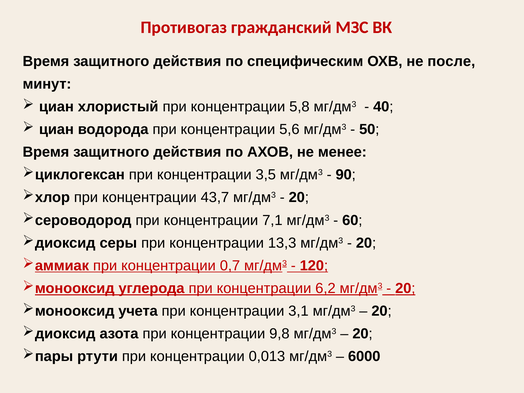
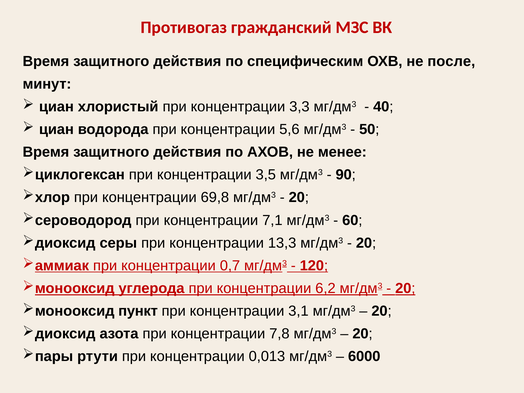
5,8: 5,8 -> 3,3 (299, 107)
43,7: 43,7 -> 69,8 (215, 198)
учета: учета -> пункт (138, 311)
9,8: 9,8 -> 7,8 (279, 334)
